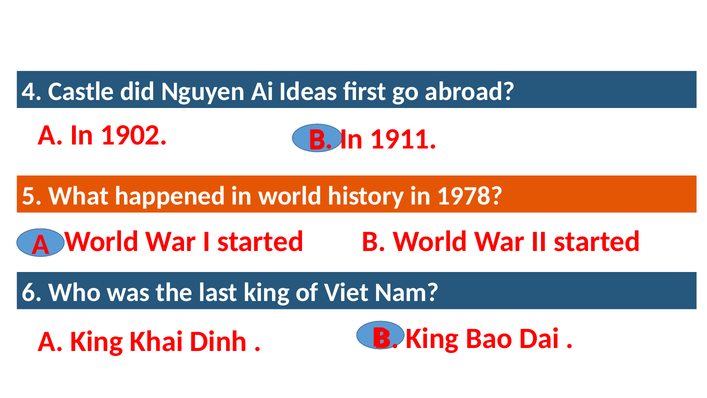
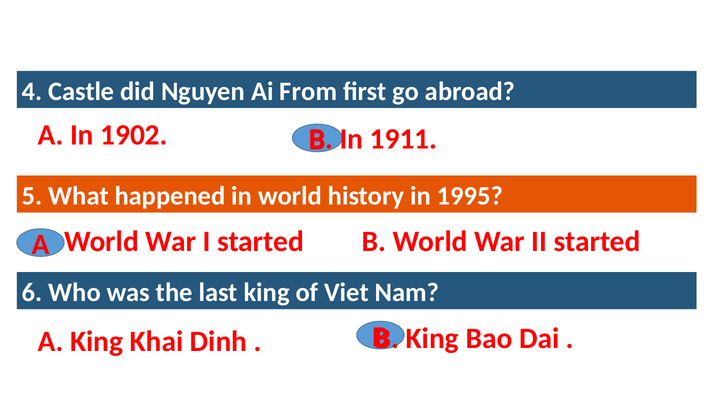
Ideas: Ideas -> From (308, 91)
1978: 1978 -> 1995 (470, 196)
